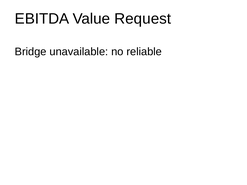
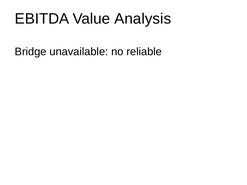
Request: Request -> Analysis (143, 19)
